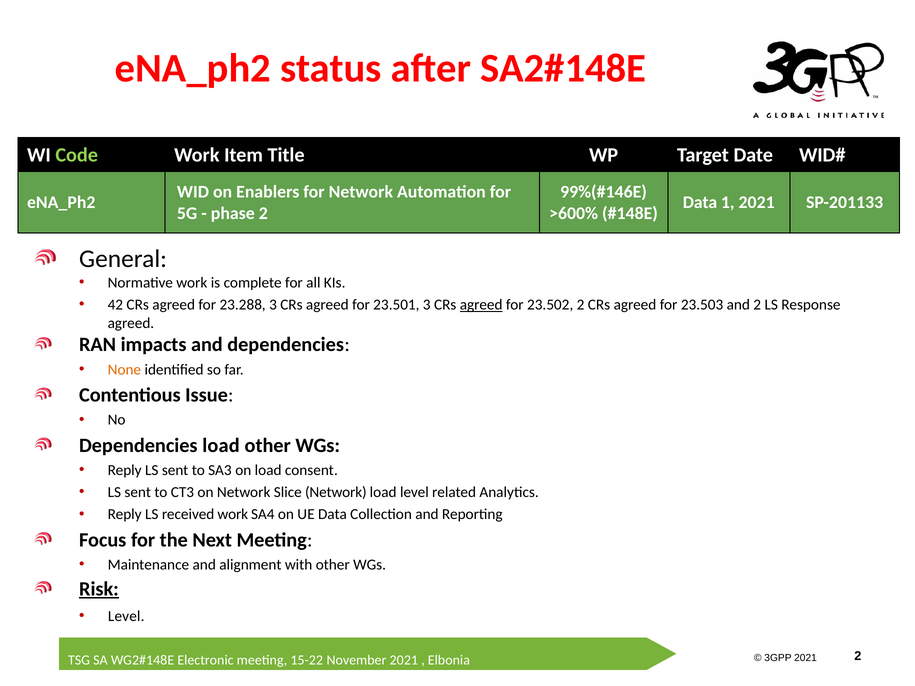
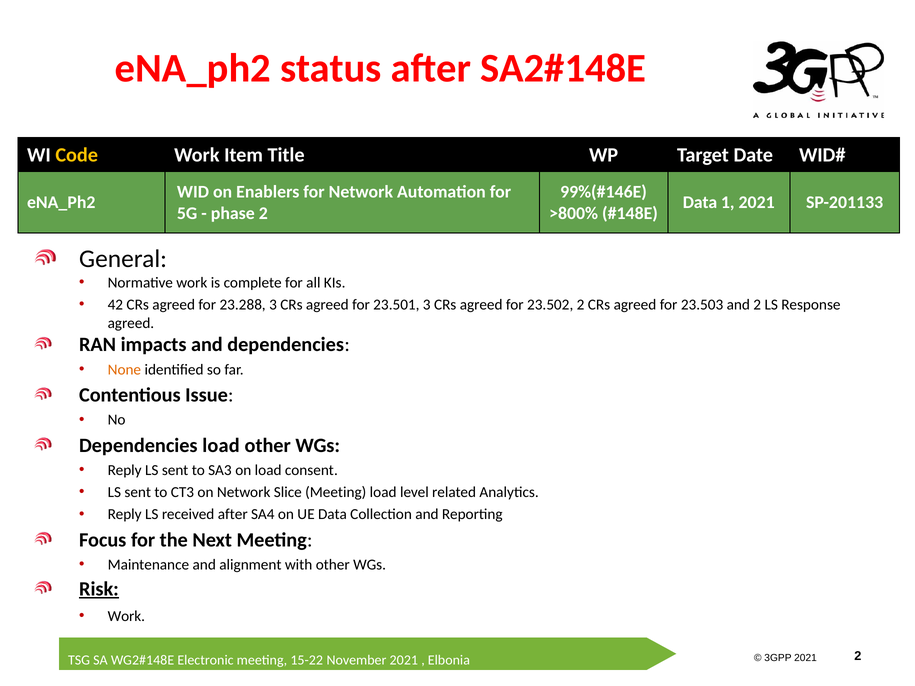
Code colour: light green -> yellow (77, 155)
>600%: >600% -> >800% (574, 213)
agreed underline: present -> none (481, 305)
Slice Network: Network -> Meeting (336, 492)
received work: work -> after (233, 515)
Level: Level -> Work (126, 617)
